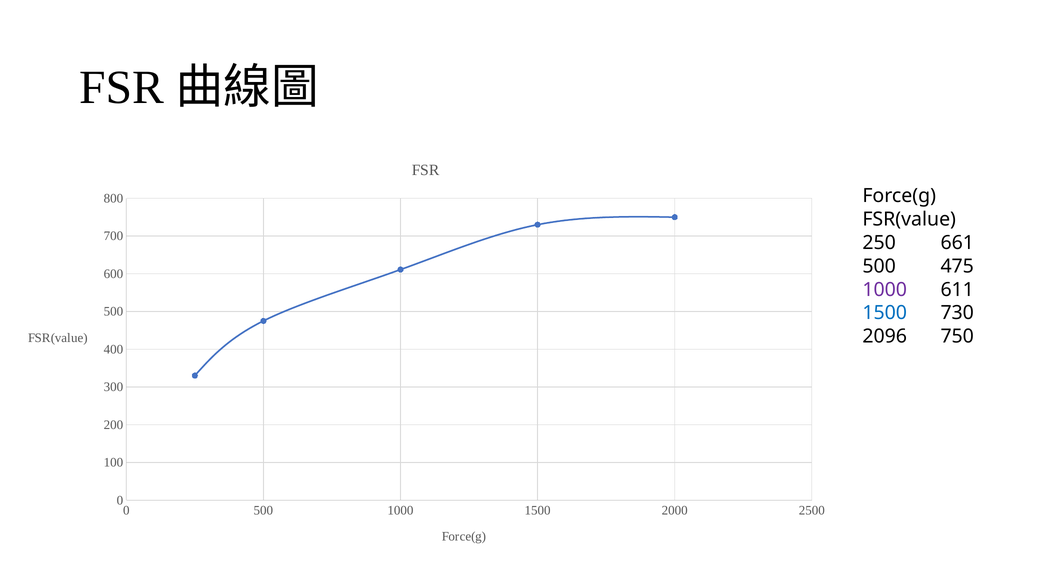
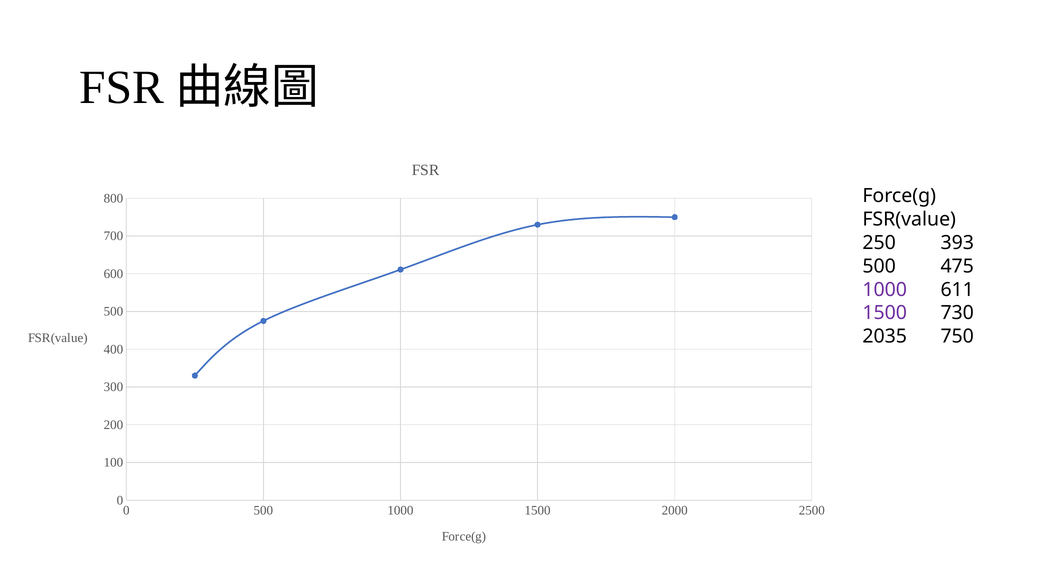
661: 661 -> 393 (957, 243)
1500 colour: blue -> purple (885, 313)
2096: 2096 -> 2035 (885, 337)
